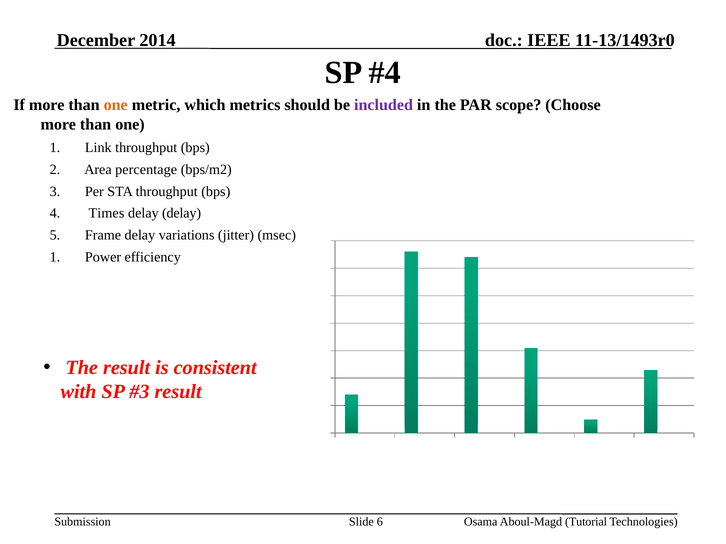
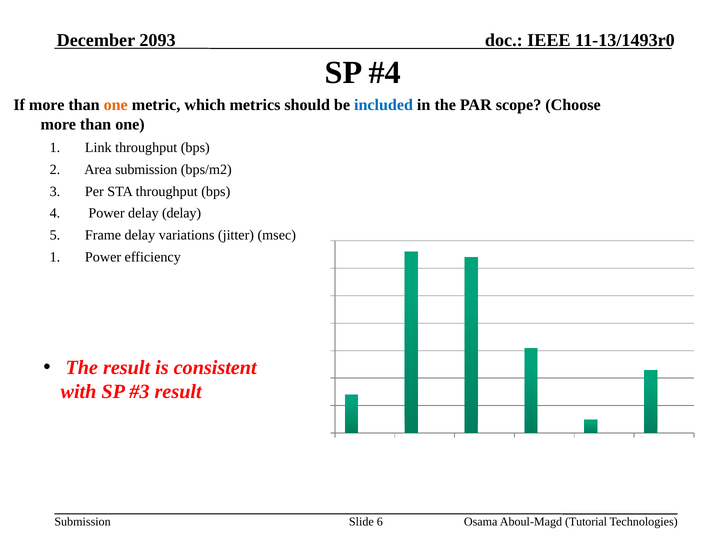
2014: 2014 -> 2093 (158, 40)
included colour: purple -> blue (384, 105)
Area percentage: percentage -> submission (146, 170)
4 Times: Times -> Power (107, 214)
